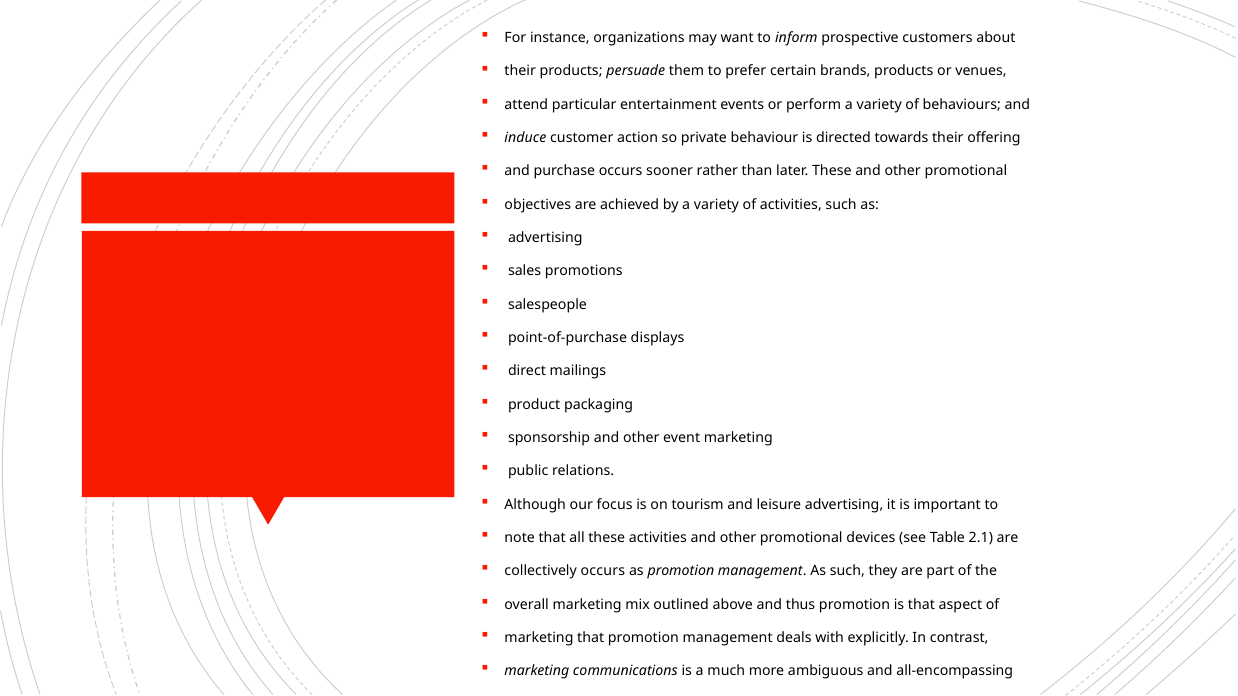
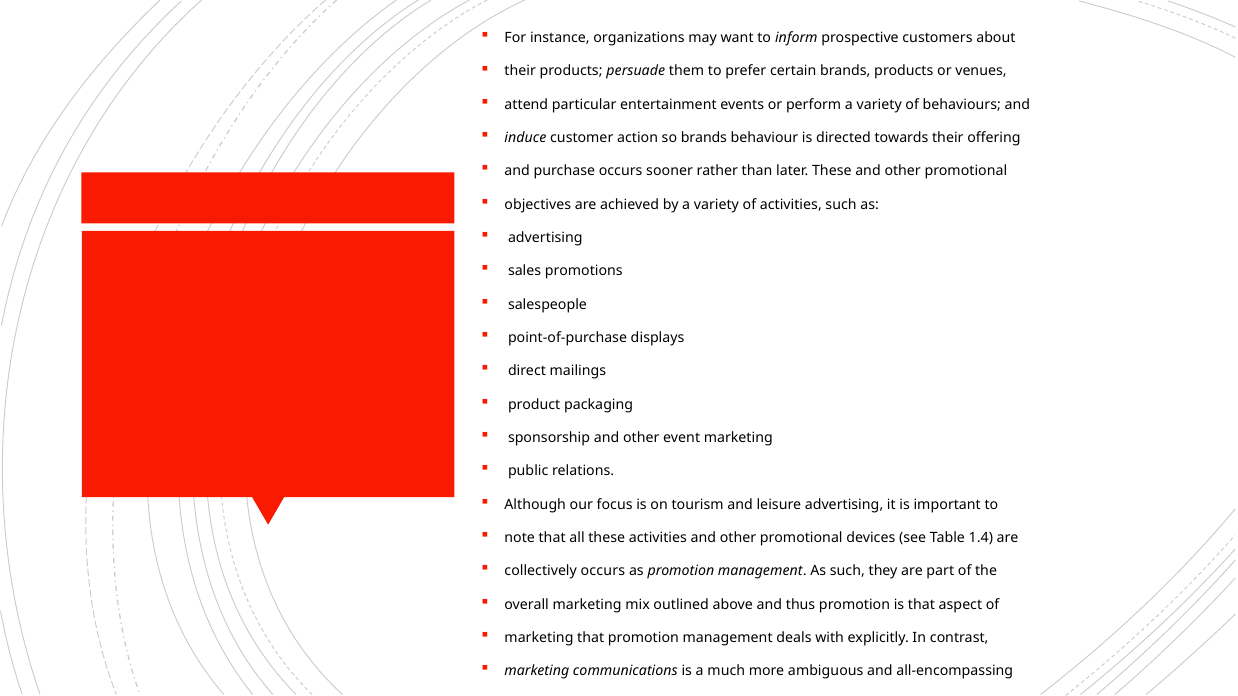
so private: private -> brands (704, 138)
2.1: 2.1 -> 1.4 (981, 538)
